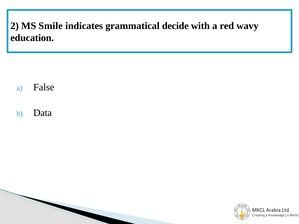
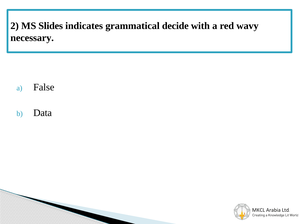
Smile: Smile -> Slides (51, 26)
education: education -> necessary (32, 38)
